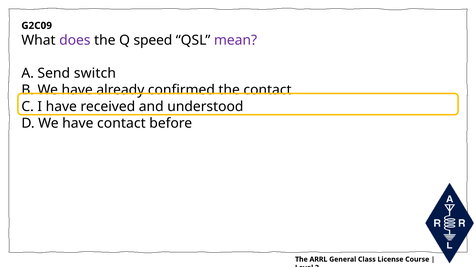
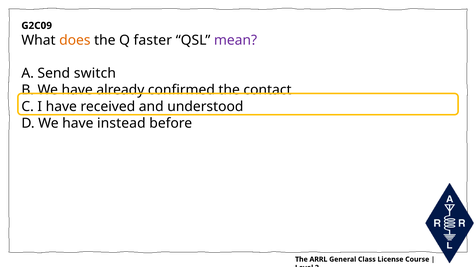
does colour: purple -> orange (75, 40)
speed: speed -> faster (153, 40)
have contact: contact -> instead (121, 124)
